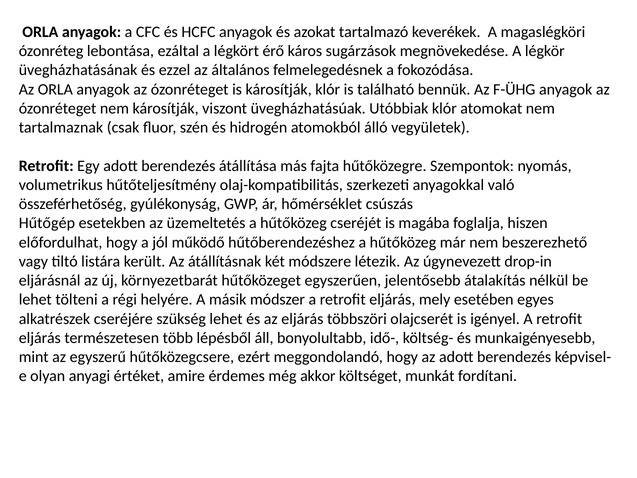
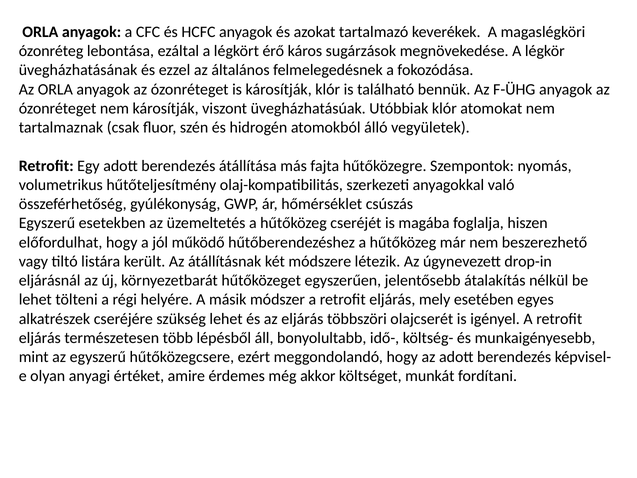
Hűtőgép: Hűtőgép -> Egyszerű (47, 223)
